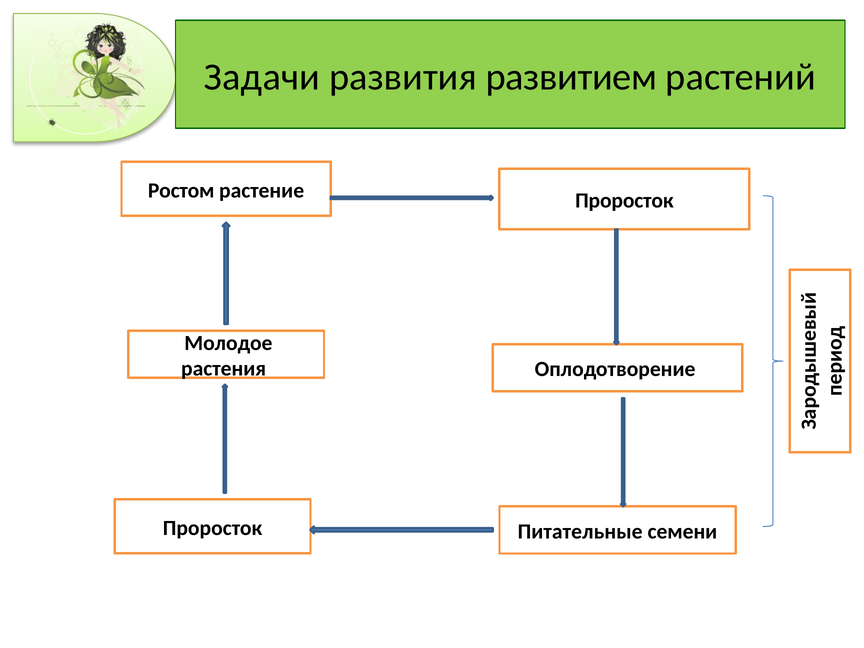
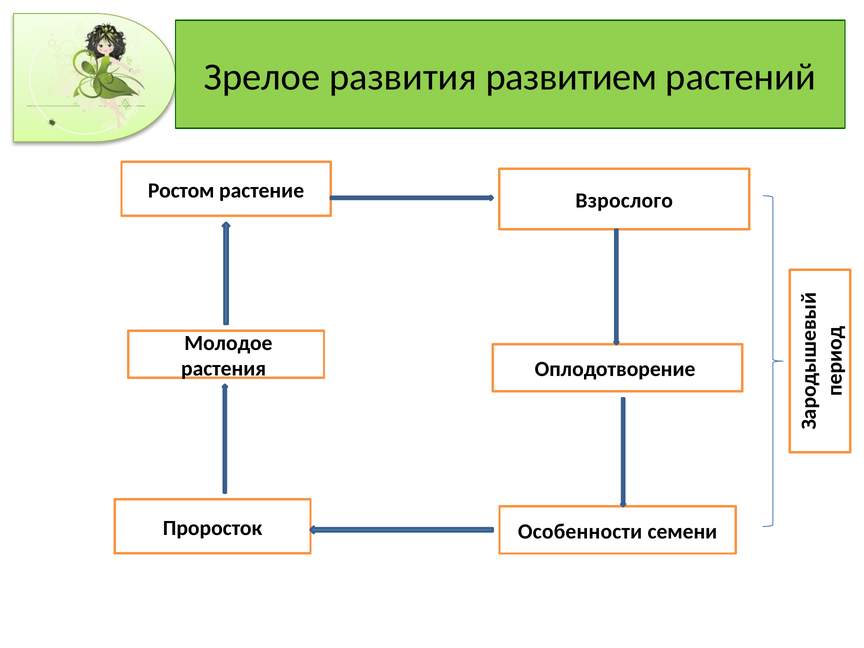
Задачи: Задачи -> Зрелое (262, 77)
растение Проросток: Проросток -> Взрослого (624, 201)
Питательные: Питательные -> Особенности (580, 531)
